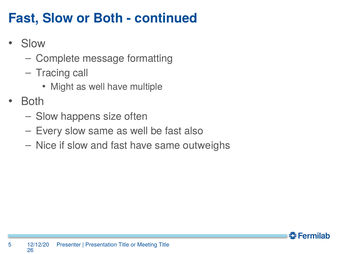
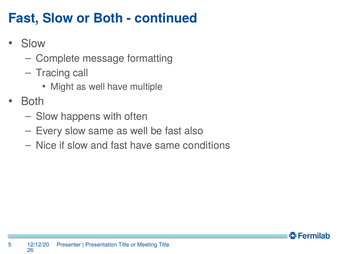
size: size -> with (113, 116)
outweighs: outweighs -> conditions (207, 145)
